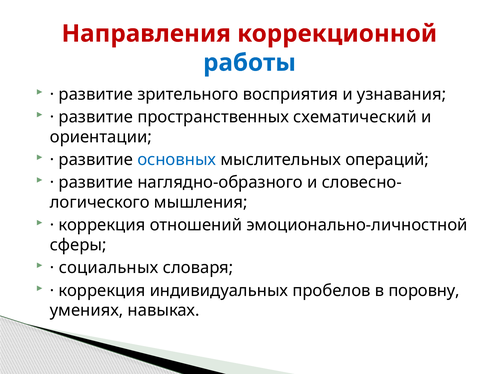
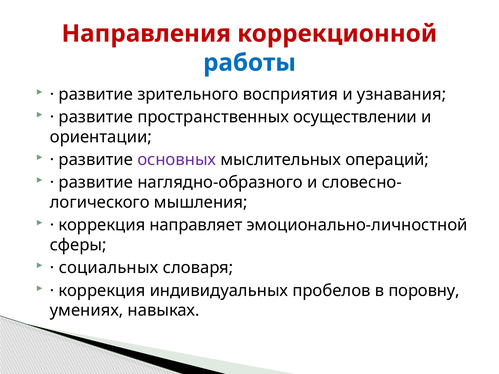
схематический: схематический -> осуществлении (355, 117)
основных colour: blue -> purple (177, 160)
отношений: отношений -> направляет (196, 225)
